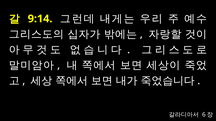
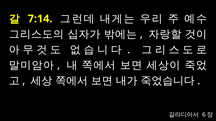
9:14: 9:14 -> 7:14 (40, 19)
